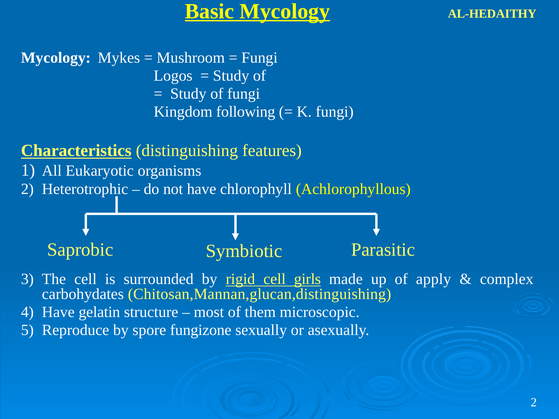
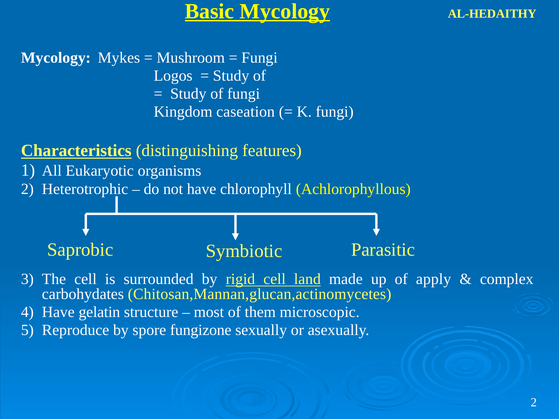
following: following -> caseation (246, 112)
girls: girls -> land (307, 279)
Chitosan,Mannan,glucan,distinguishing: Chitosan,Mannan,glucan,distinguishing -> Chitosan,Mannan,glucan,actinomycetes (260, 294)
